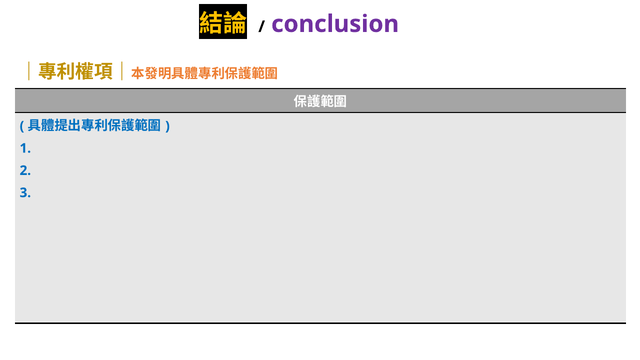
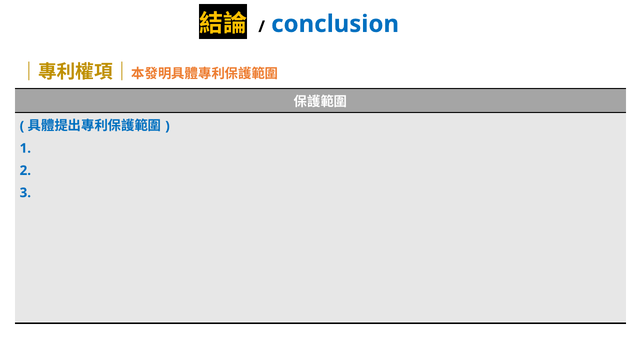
conclusion colour: purple -> blue (335, 24)
